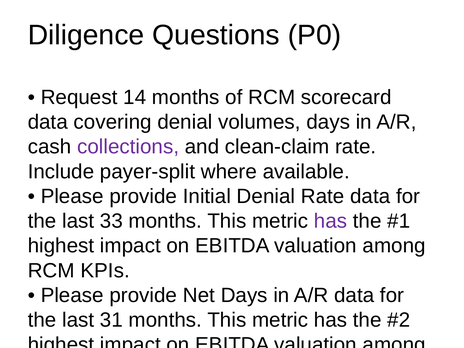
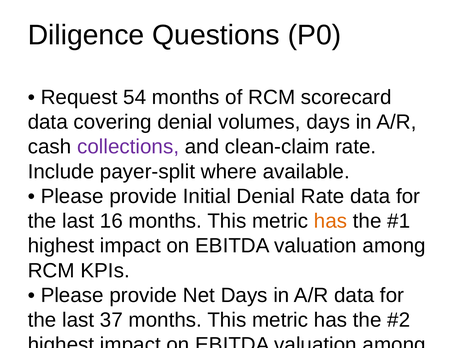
14: 14 -> 54 (135, 97)
33: 33 -> 16 (111, 221)
has colour: purple -> orange (331, 221)
31: 31 -> 37 (111, 320)
